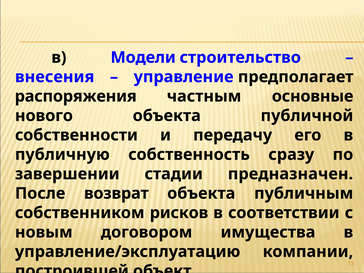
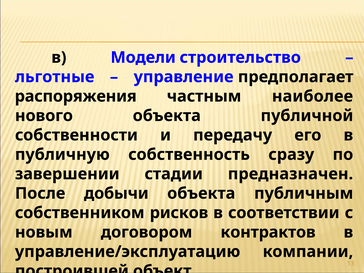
внесения: внесения -> льготные (55, 77)
основные: основные -> наиболее (312, 96)
возврат: возврат -> добычи (116, 193)
имущества: имущества -> контрактов (268, 232)
